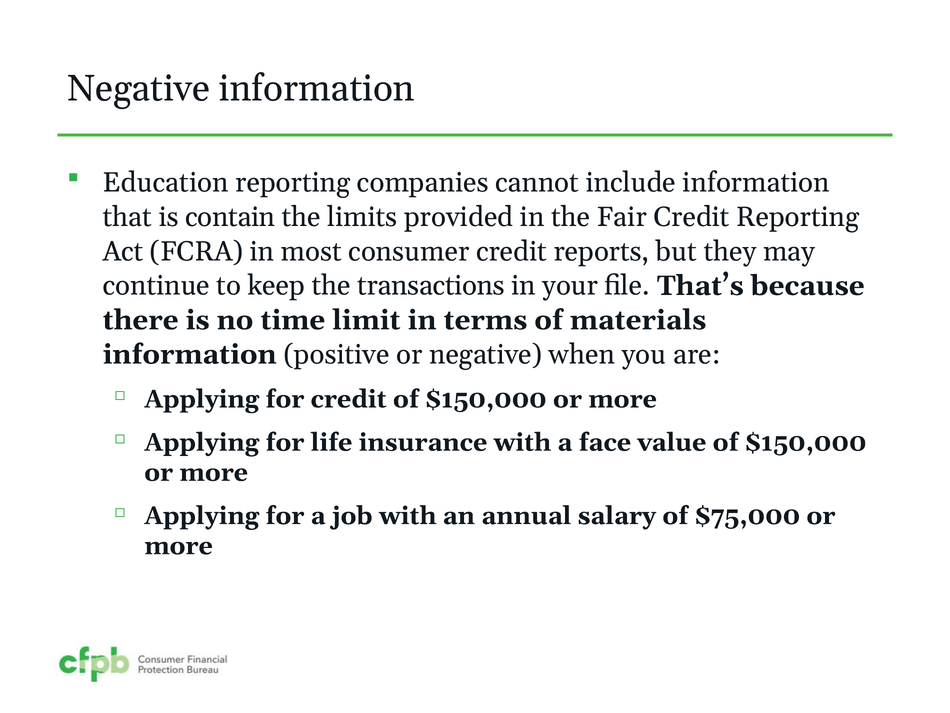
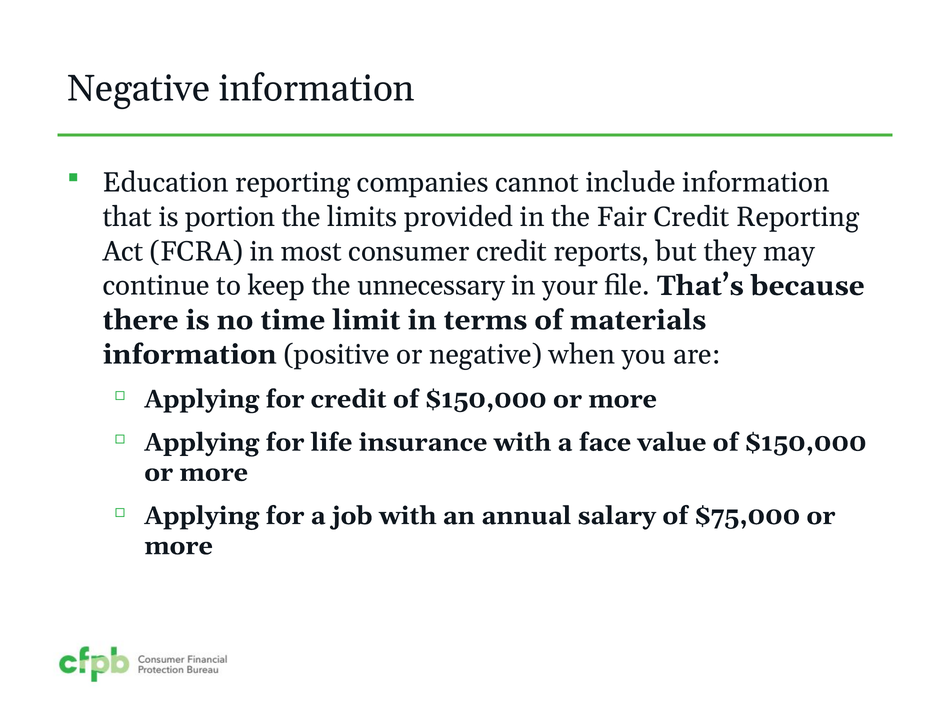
contain: contain -> portion (230, 217)
transactions: transactions -> unnecessary (431, 286)
